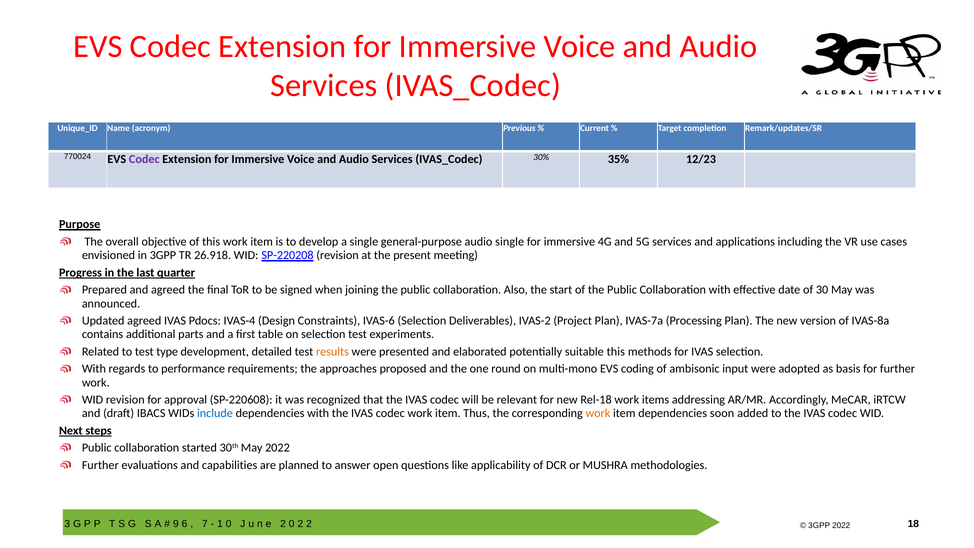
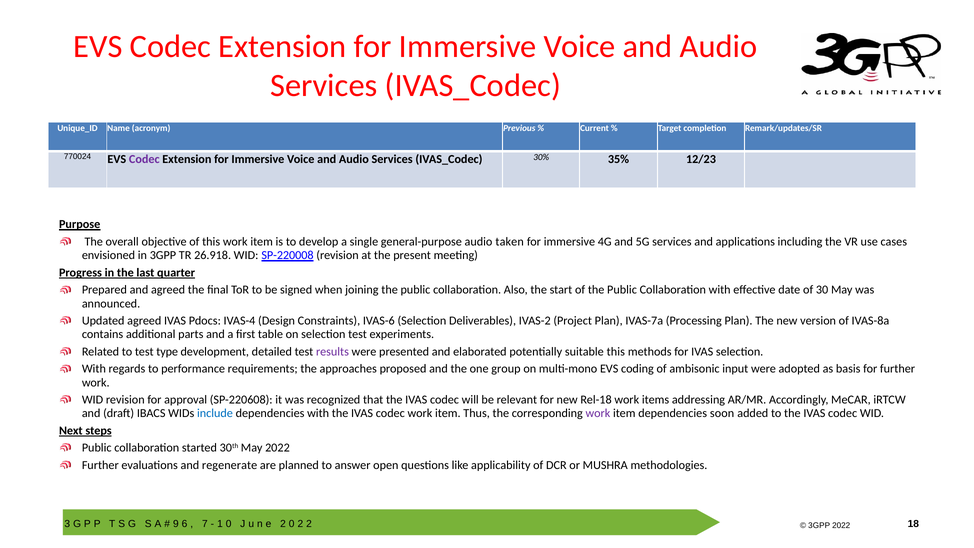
audio single: single -> taken (510, 242)
SP-220208: SP-220208 -> SP-220008 (288, 255)
results colour: orange -> purple (332, 352)
round: round -> group (506, 369)
work colour: orange -> purple (598, 413)
capabilities: capabilities -> regenerate (230, 465)
